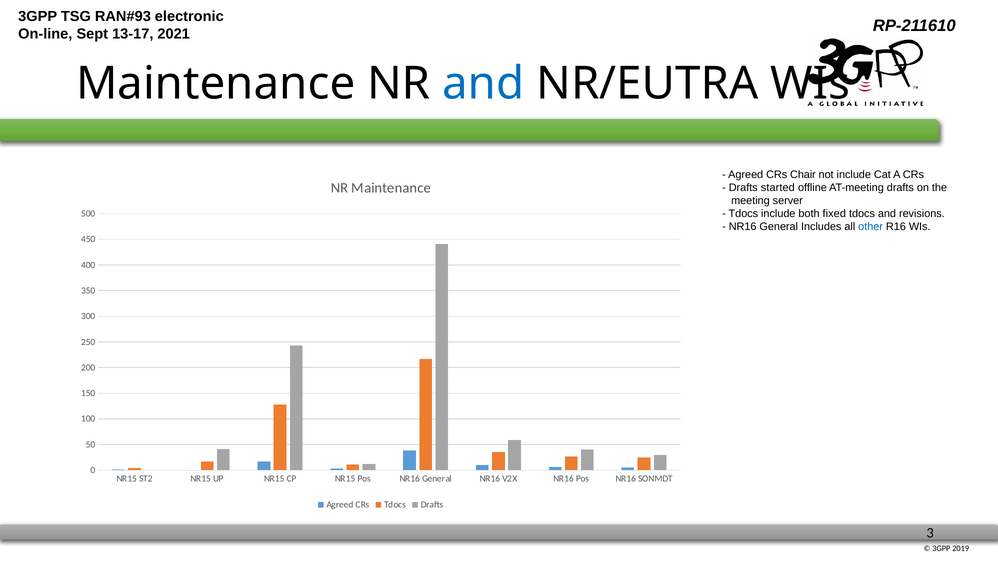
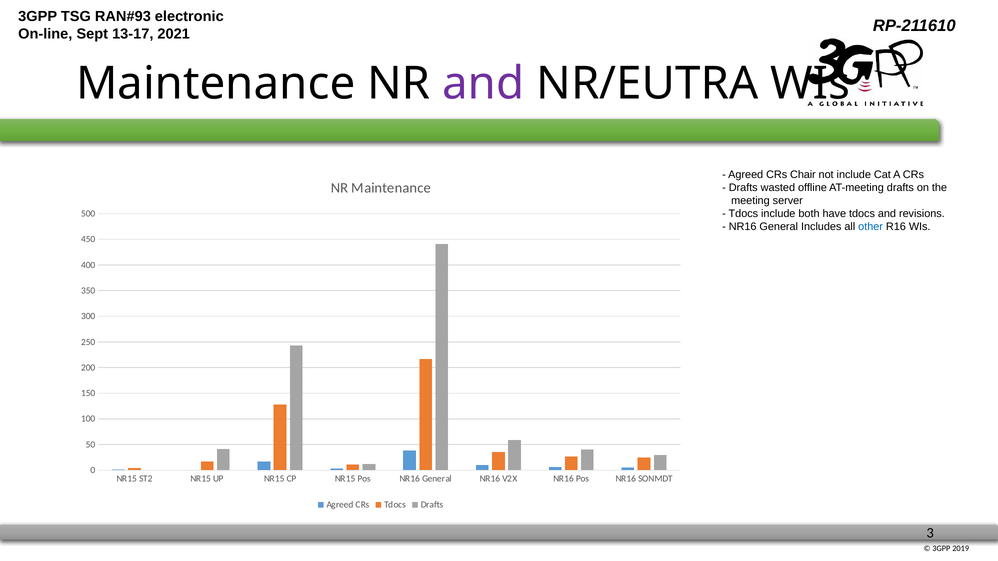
and colour: blue -> purple (483, 84)
started: started -> wasted (778, 188)
fixed: fixed -> have (834, 214)
